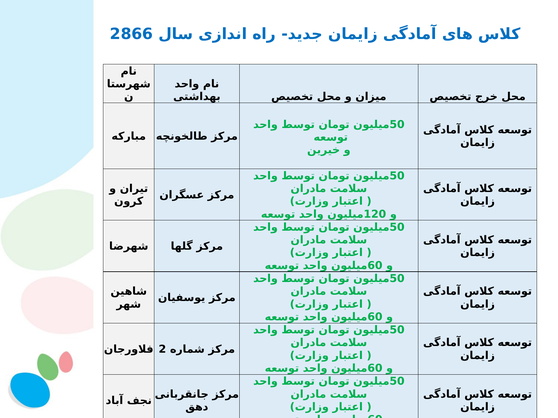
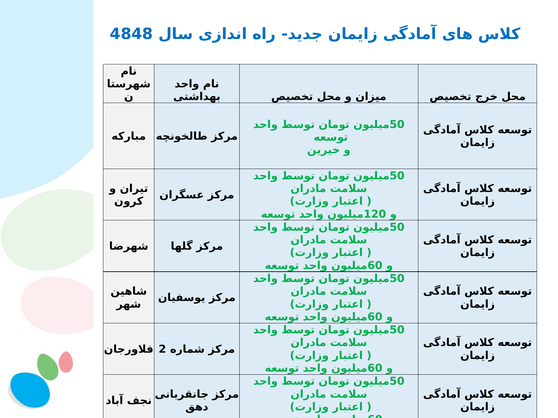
2866: 2866 -> 4848 (132, 34)
